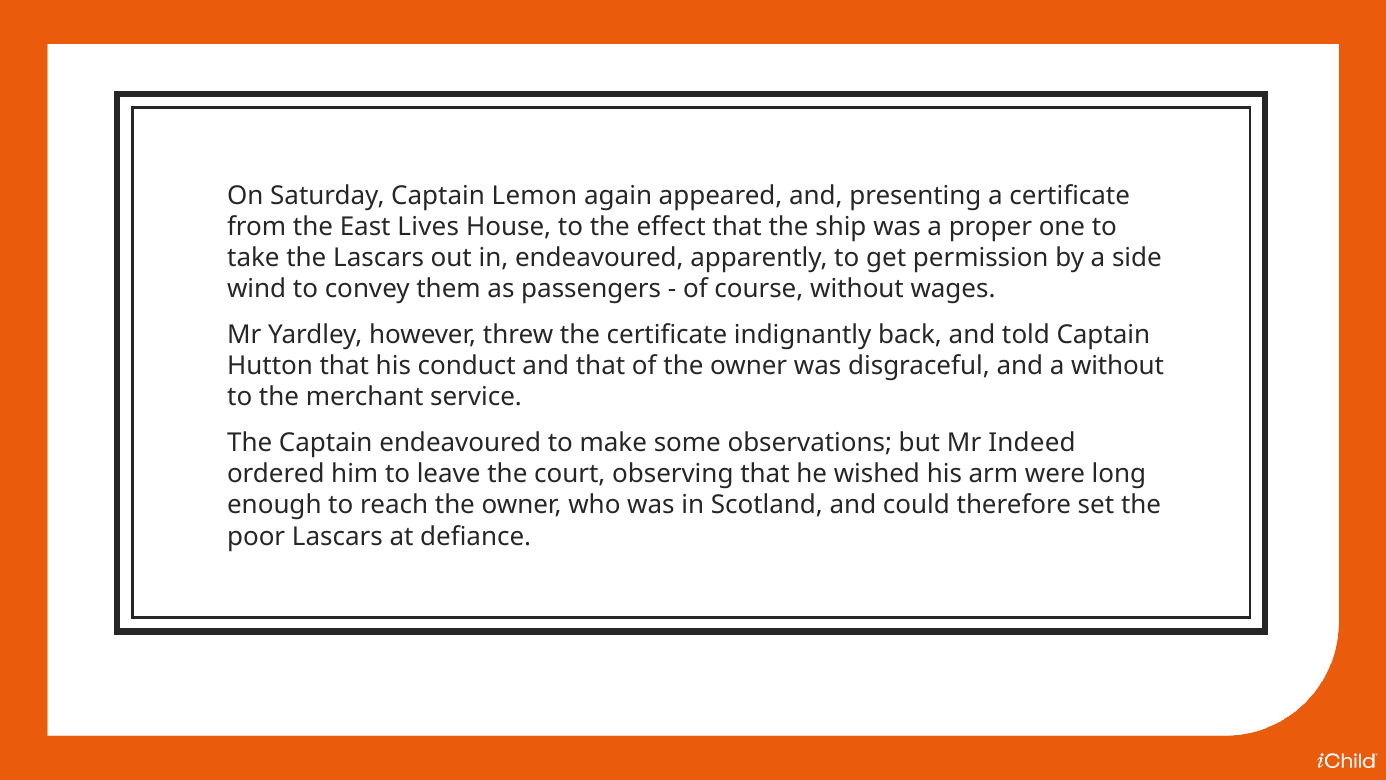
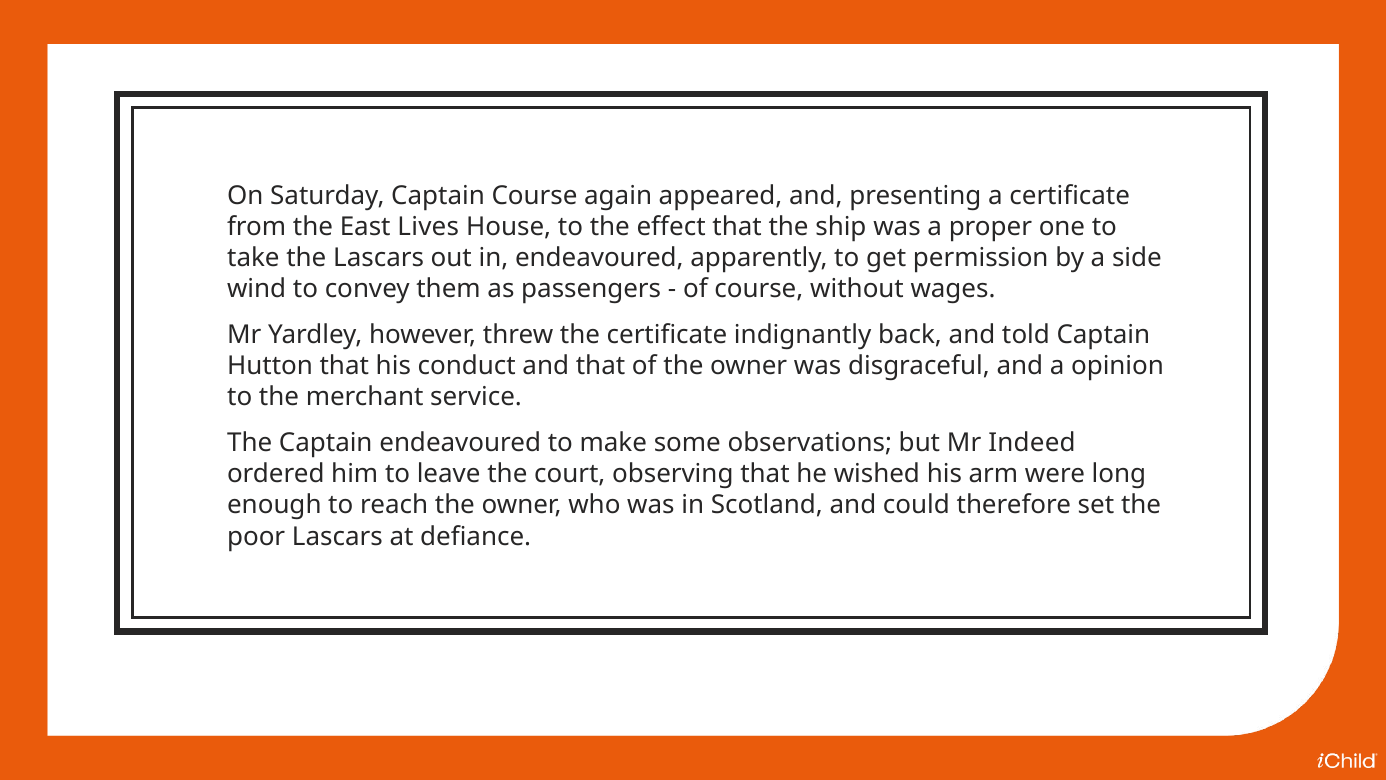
Captain Lemon: Lemon -> Course (535, 195)
a without: without -> opinion (1118, 366)
